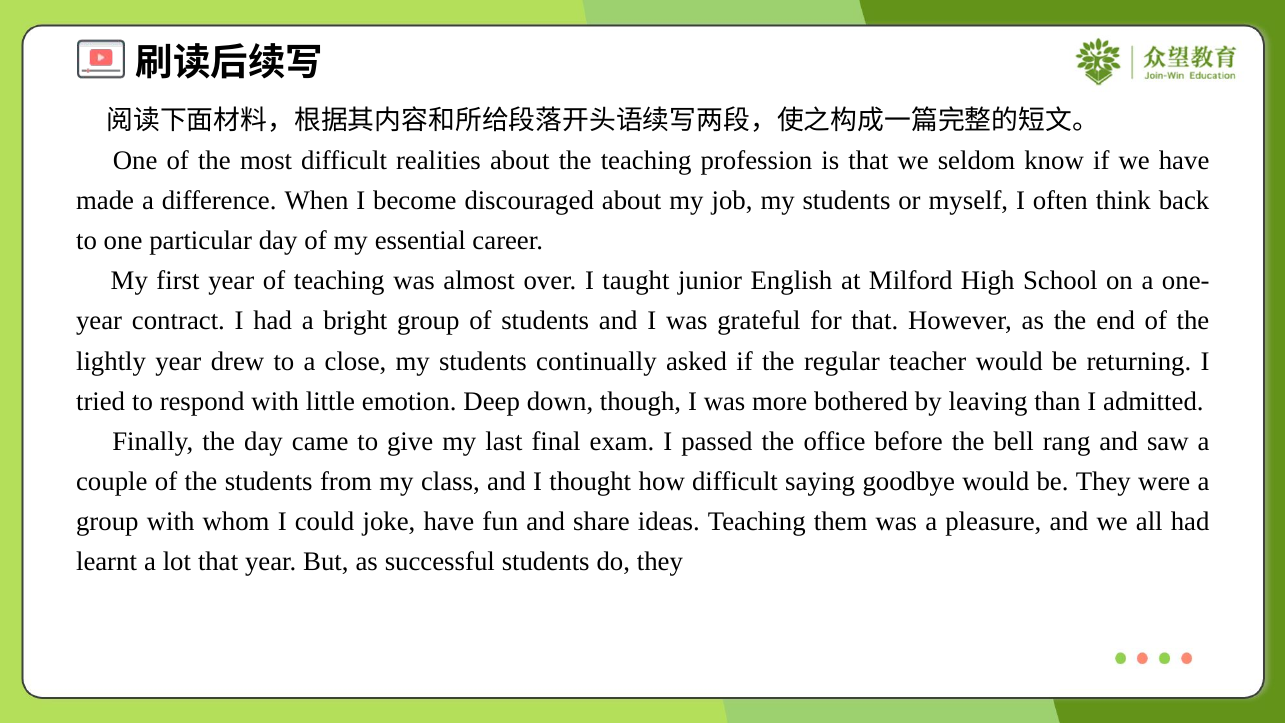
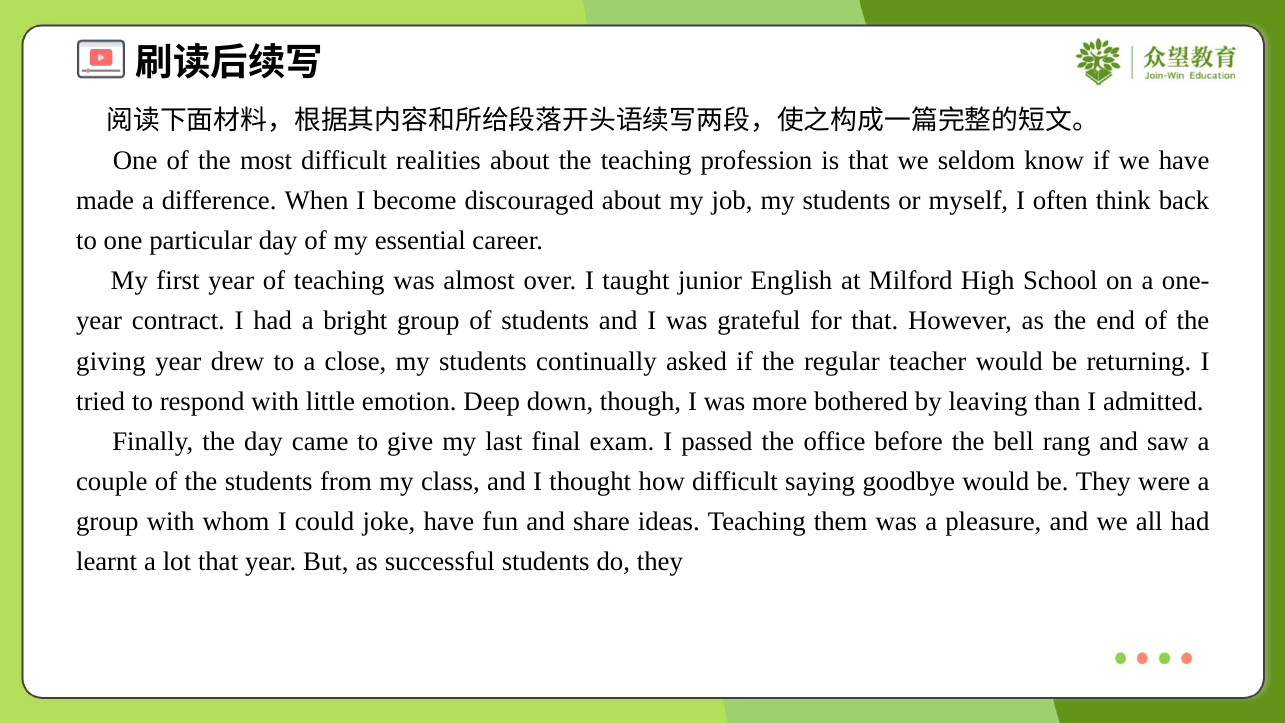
lightly: lightly -> giving (111, 361)
